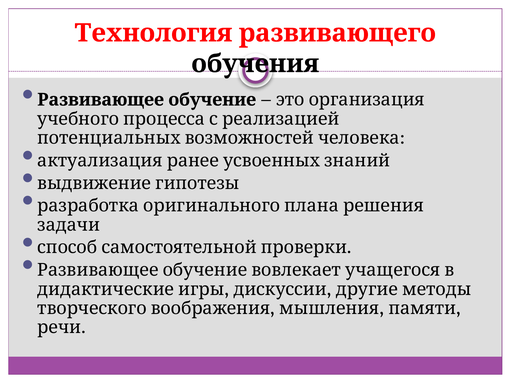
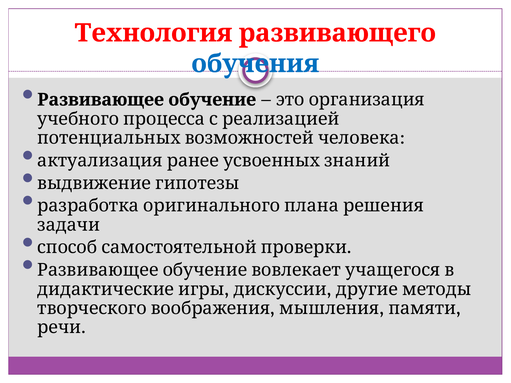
обучения colour: black -> blue (255, 64)
